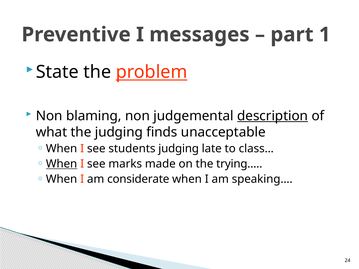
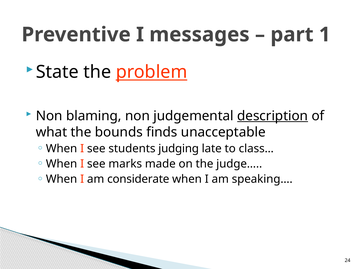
the judging: judging -> bounds (119, 132)
When underline: present -> none (62, 164)
trying…: trying… -> judge… (239, 164)
